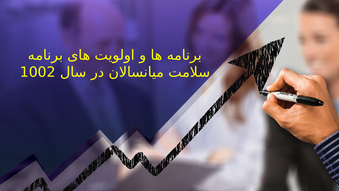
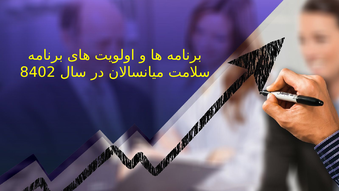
1002: 1002 -> 8402 (38, 72)
